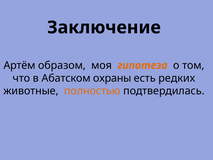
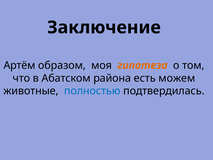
охраны: охраны -> района (112, 78)
редких: редких -> можем (177, 78)
полностью colour: orange -> blue (92, 91)
